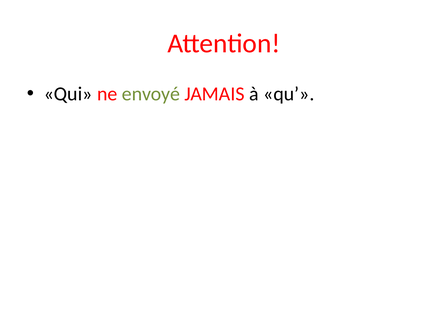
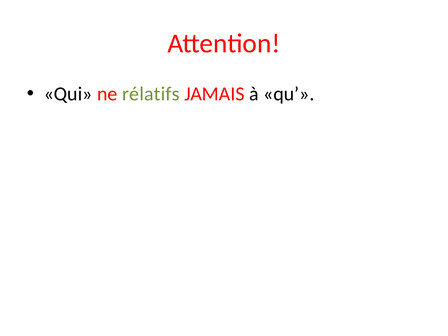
envoyé: envoyé -> rélatifs (151, 94)
